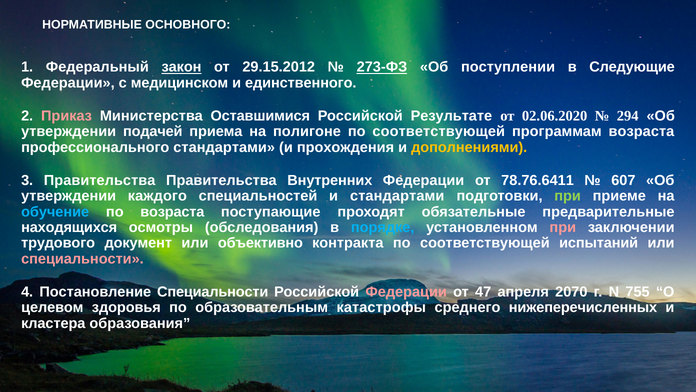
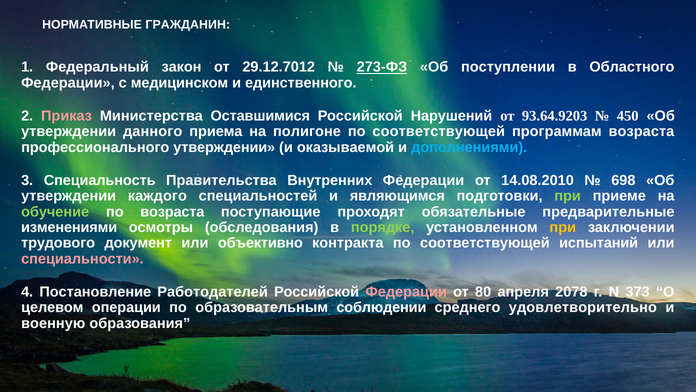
ОСНОВНОГО: ОСНОВНОГО -> ГРАЖДАНИН (188, 24)
закон underline: present -> none (182, 67)
29.15.2012: 29.15.2012 -> 29.12.7012 (279, 67)
Следующие: Следующие -> Областного (632, 67)
Результате: Результате -> Нарушений (451, 116)
02.06.2020: 02.06.2020 -> 93.64.9203 (555, 116)
294: 294 -> 450 (628, 116)
подачей: подачей -> данного (153, 131)
профессионального стандартами: стандартами -> утверждении (224, 147)
прохождения: прохождения -> оказываемой (346, 147)
дополнениями colour: yellow -> light blue (469, 147)
3 Правительства: Правительства -> Специальность (100, 180)
78.76.6411: 78.76.6411 -> 14.08.2010 (538, 180)
607: 607 -> 698 (623, 180)
и стандартами: стандартами -> являющимся (397, 196)
обучение colour: light blue -> light green (55, 211)
находящихся: находящихся -> изменениями (69, 227)
порядке colour: light blue -> light green (383, 227)
при colour: pink -> yellow (563, 227)
Постановление Специальности: Специальности -> Работодателей (213, 292)
47: 47 -> 80 (483, 292)
2070: 2070 -> 2078 (571, 292)
755: 755 -> 373 (638, 292)
здоровья: здоровья -> операции (126, 307)
катастрофы: катастрофы -> соблюдении (381, 307)
нижеперечисленных: нижеперечисленных -> удовлетворительно (583, 307)
кластера: кластера -> военную (53, 323)
